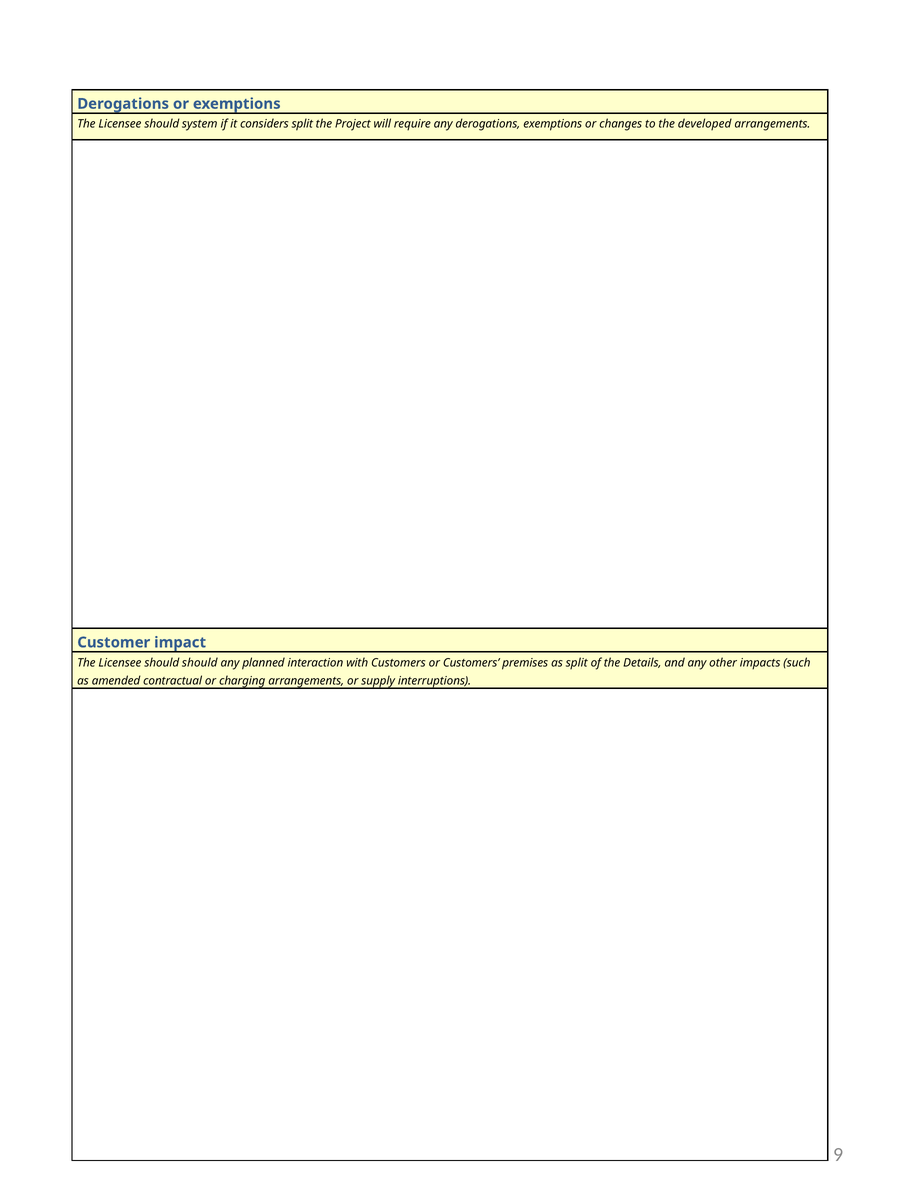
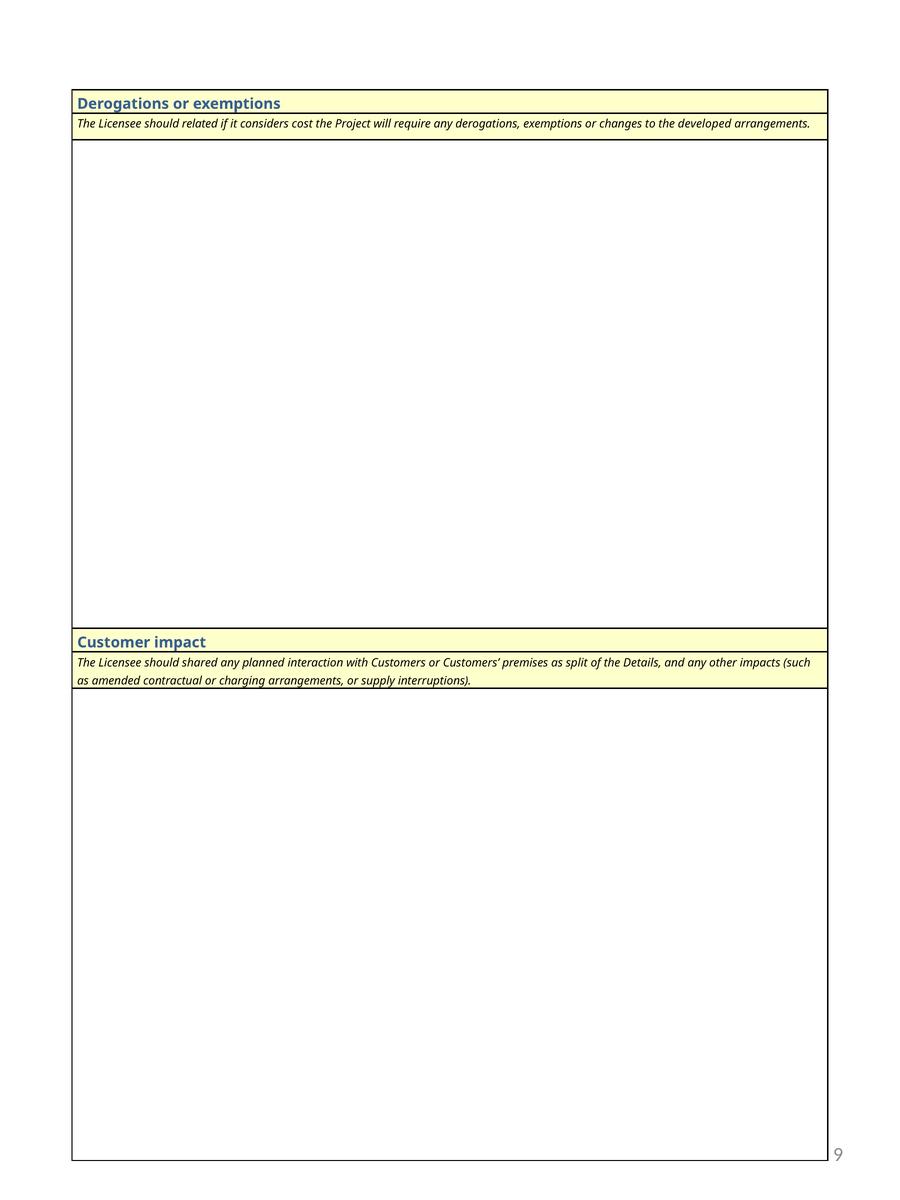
system: system -> related (200, 124)
considers split: split -> cost (302, 124)
should should: should -> shared (200, 663)
